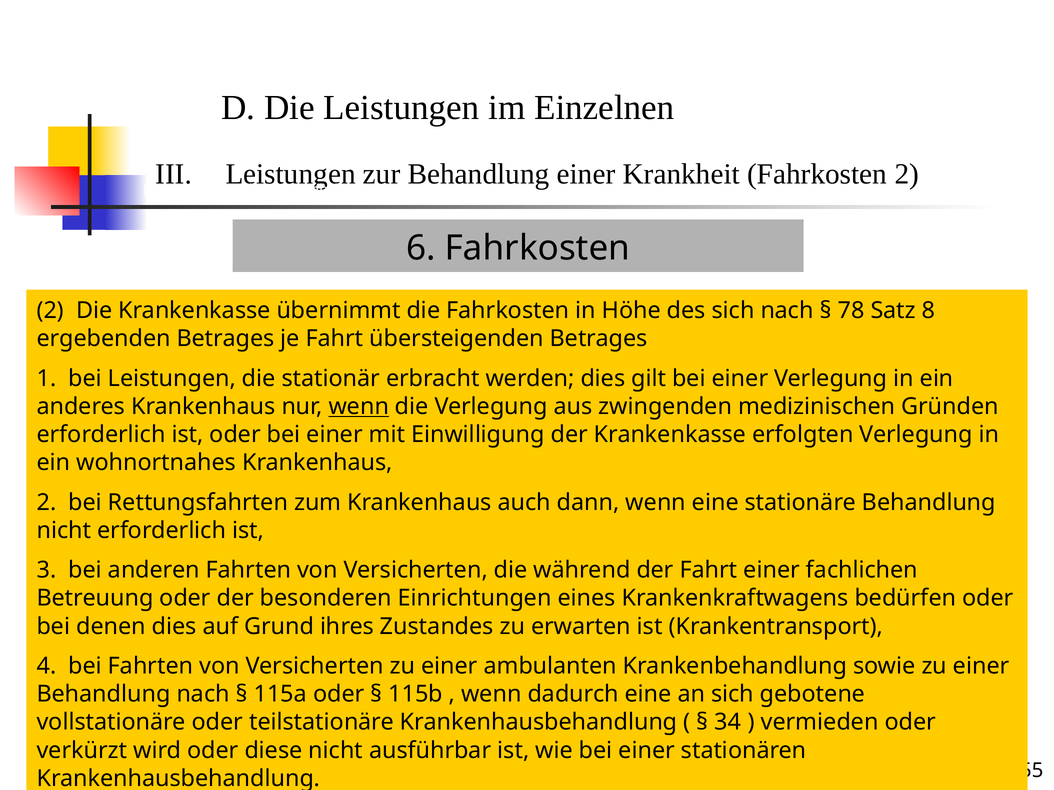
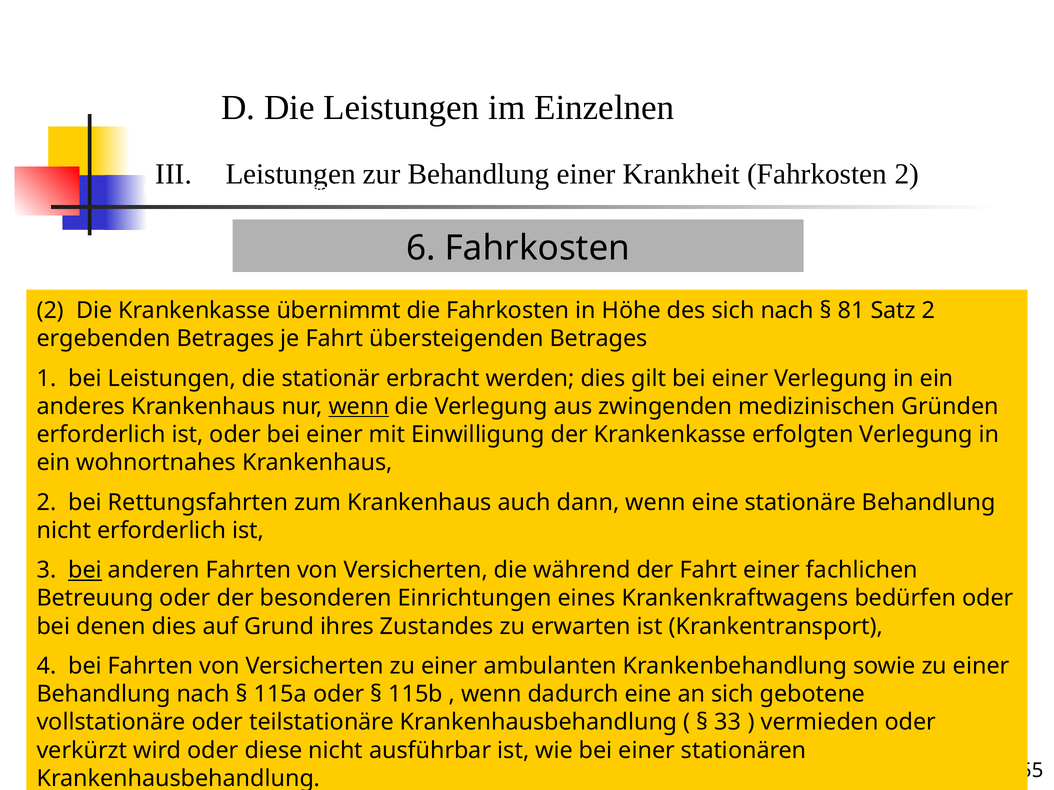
78: 78 -> 81 (851, 311)
Satz 8: 8 -> 2 (928, 311)
bei underline: none -> present (85, 571)
34: 34 -> 33 (728, 723)
